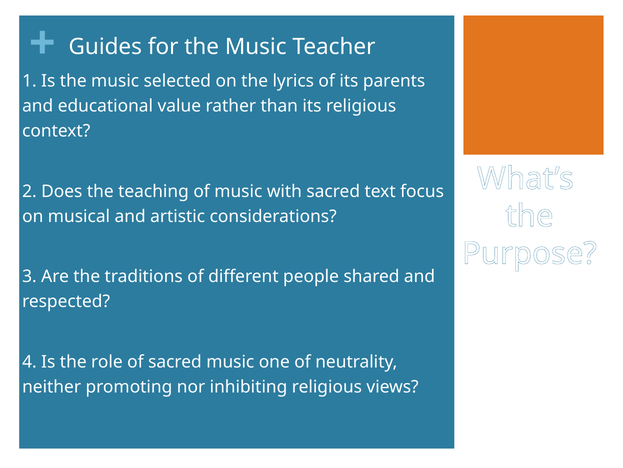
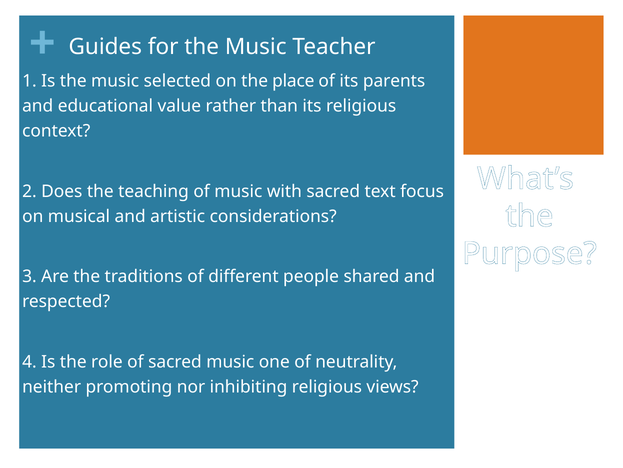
lyrics: lyrics -> place (293, 81)
